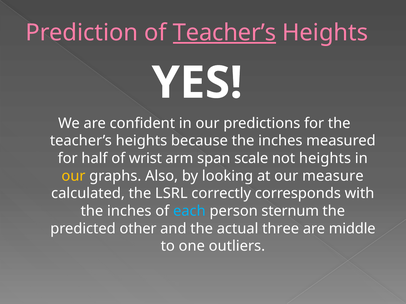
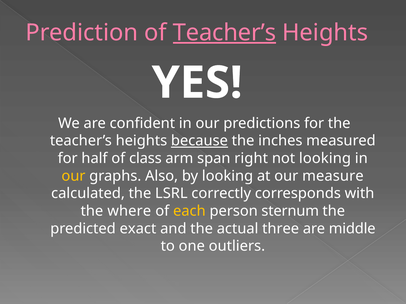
because underline: none -> present (199, 141)
wrist: wrist -> class (145, 159)
scale: scale -> right (251, 159)
not heights: heights -> looking (325, 159)
inches: inches -> where (129, 211)
each colour: light blue -> yellow (189, 211)
other: other -> exact (138, 229)
